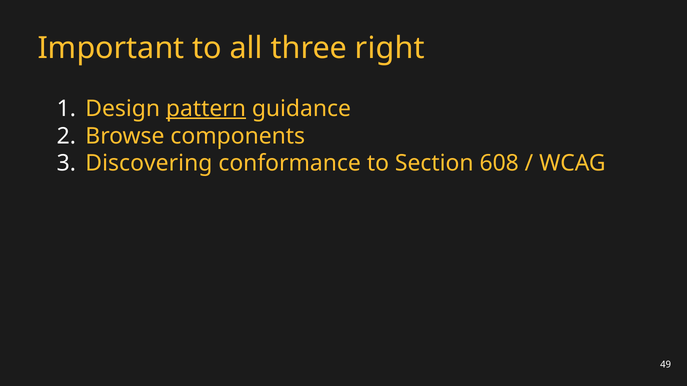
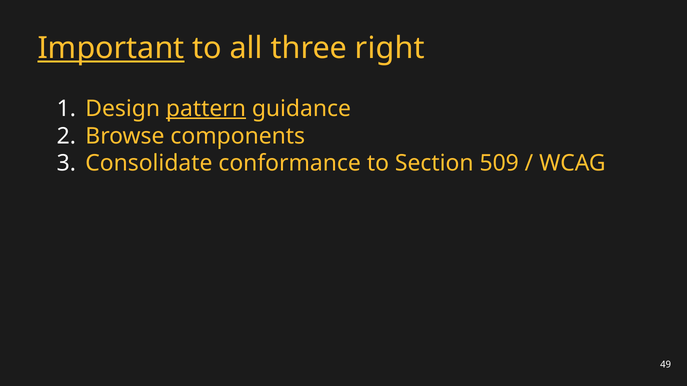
Important underline: none -> present (111, 48)
Discovering: Discovering -> Consolidate (149, 164)
608: 608 -> 509 (499, 164)
